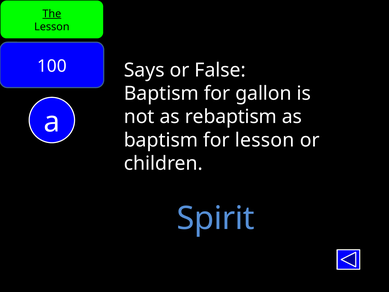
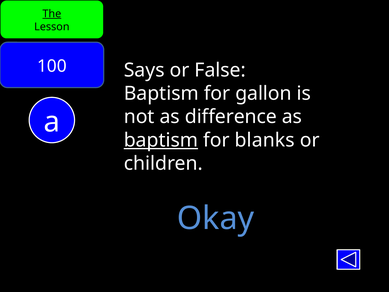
rebaptism: rebaptism -> difference (231, 117)
baptism underline: none -> present (161, 140)
for lesson: lesson -> blanks (265, 140)
Spirit: Spirit -> Okay (216, 218)
